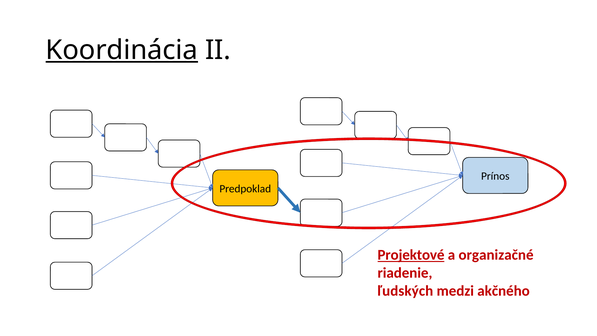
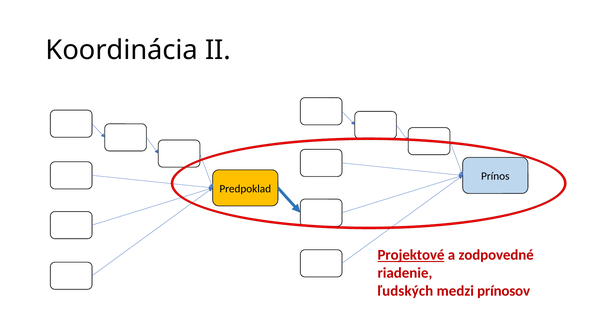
Koordinácia underline: present -> none (122, 50)
organizačné: organizačné -> zodpovedné (496, 255)
akčného: akčného -> prínosov (504, 291)
